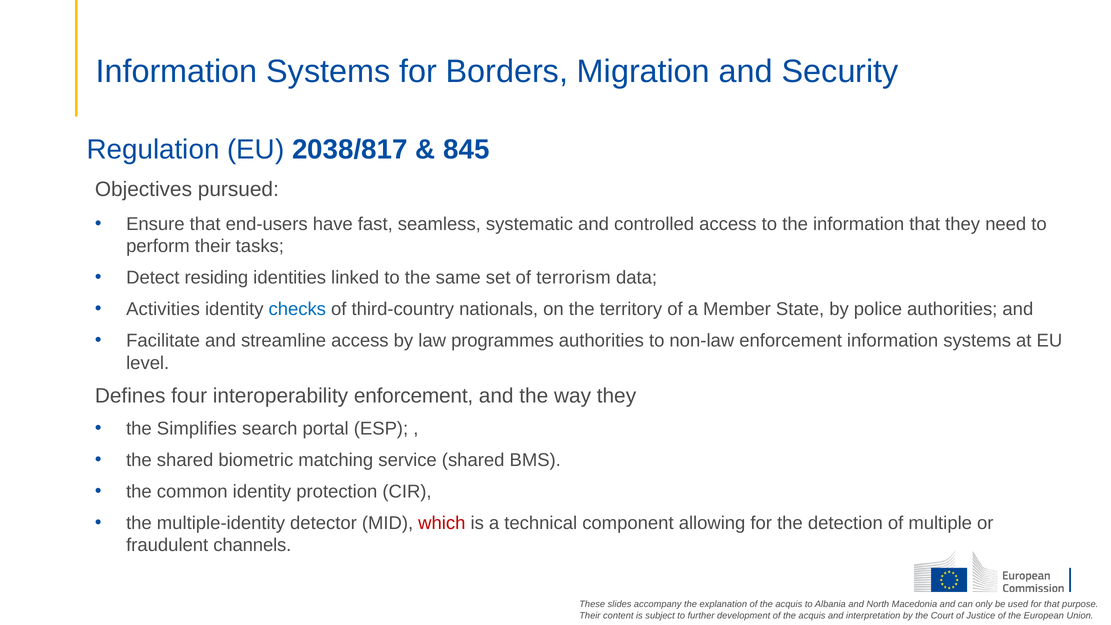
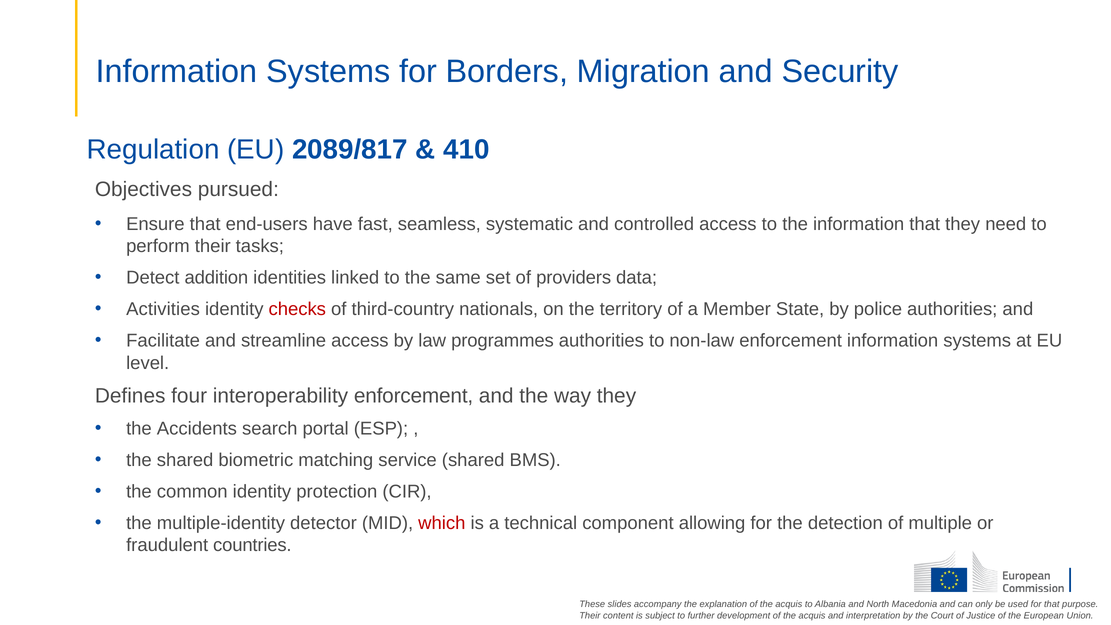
2038/817: 2038/817 -> 2089/817 (350, 150)
845: 845 -> 410 (466, 150)
residing: residing -> addition (216, 278)
terrorism: terrorism -> providers (574, 278)
checks colour: blue -> red (297, 309)
Simplifies: Simplifies -> Accidents (197, 429)
channels: channels -> countries (252, 545)
